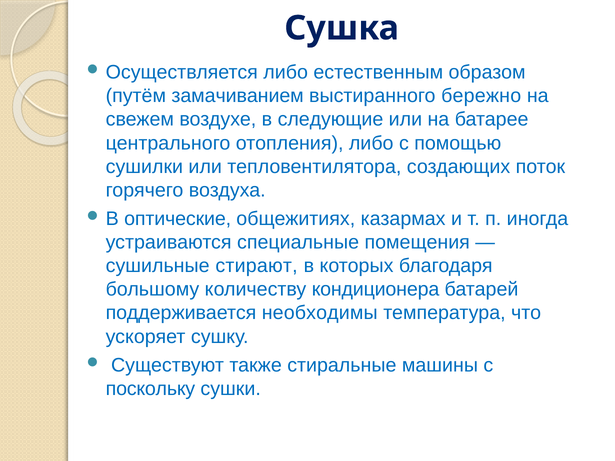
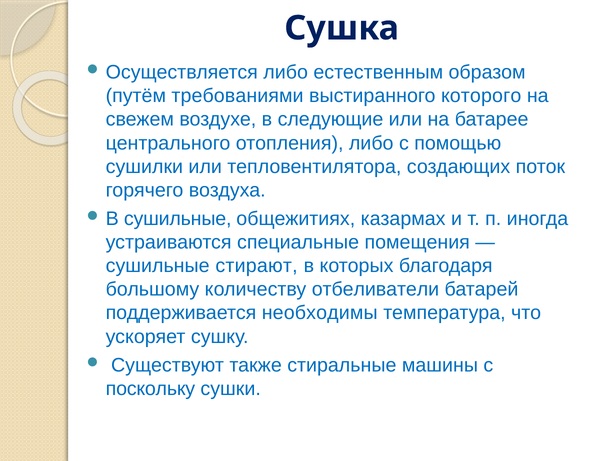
замачиванием: замачиванием -> требованиями (238, 96)
бережно: бережно -> которого (481, 96)
оптические: оптические -> сушильные (178, 219)
кондиционера: кондиционера -> отбеливатели (375, 290)
